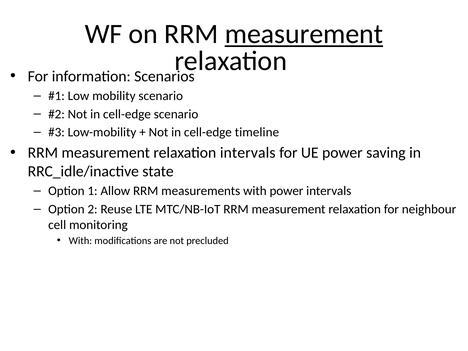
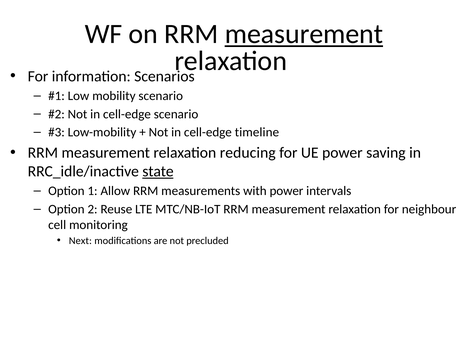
relaxation intervals: intervals -> reducing (248, 153)
state underline: none -> present (158, 171)
With: With -> Next (80, 241)
